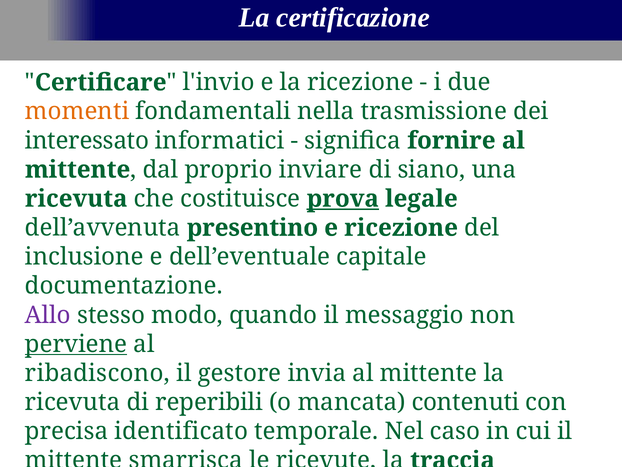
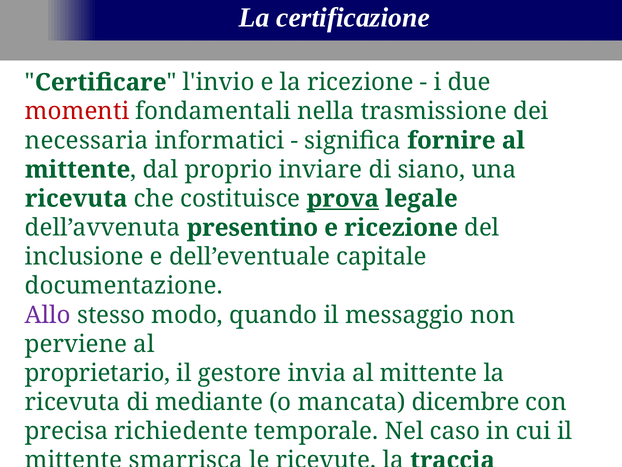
momenti colour: orange -> red (77, 111)
interessato: interessato -> necessaria (87, 140)
perviene underline: present -> none (76, 344)
ribadiscono: ribadiscono -> proprietario (98, 373)
reperibili: reperibili -> mediante (209, 402)
contenuti: contenuti -> dicembre (466, 402)
identificato: identificato -> richiedente (181, 431)
